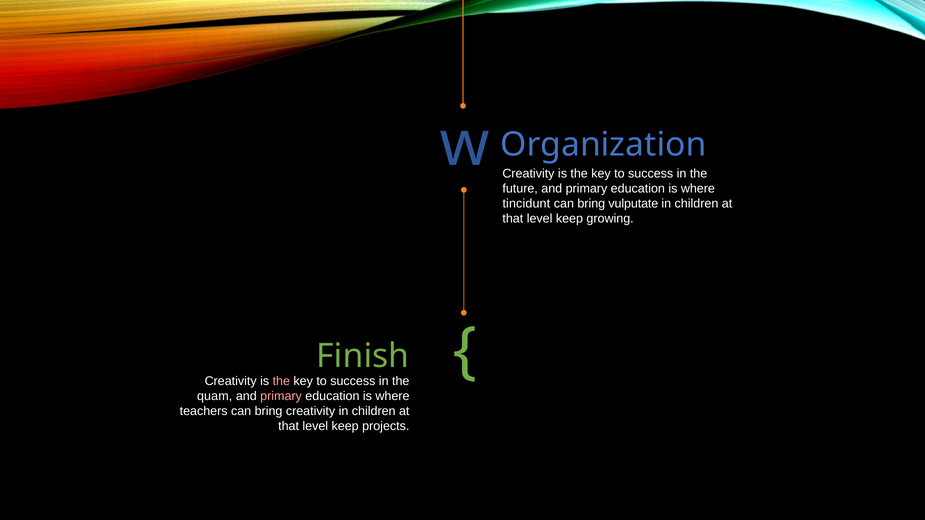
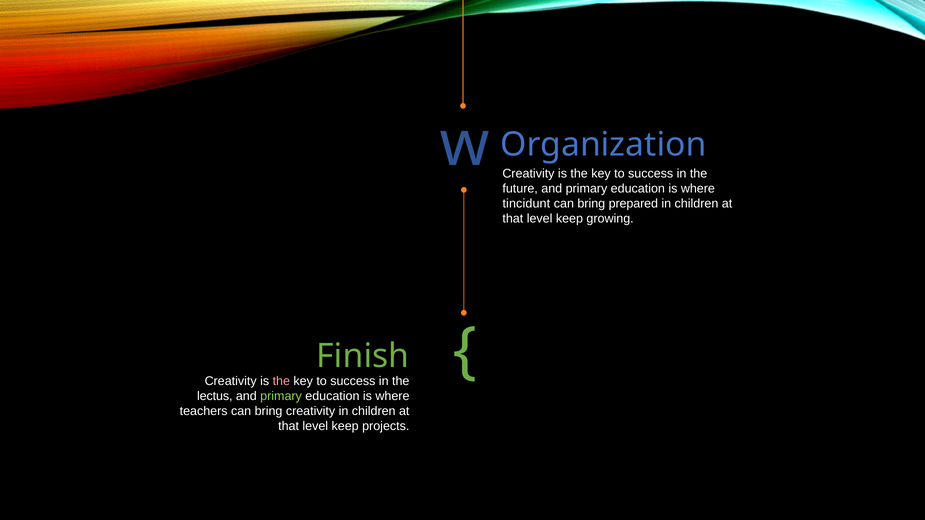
vulputate: vulputate -> prepared (633, 204)
quam: quam -> lectus (215, 396)
primary colour: pink -> light green (281, 396)
